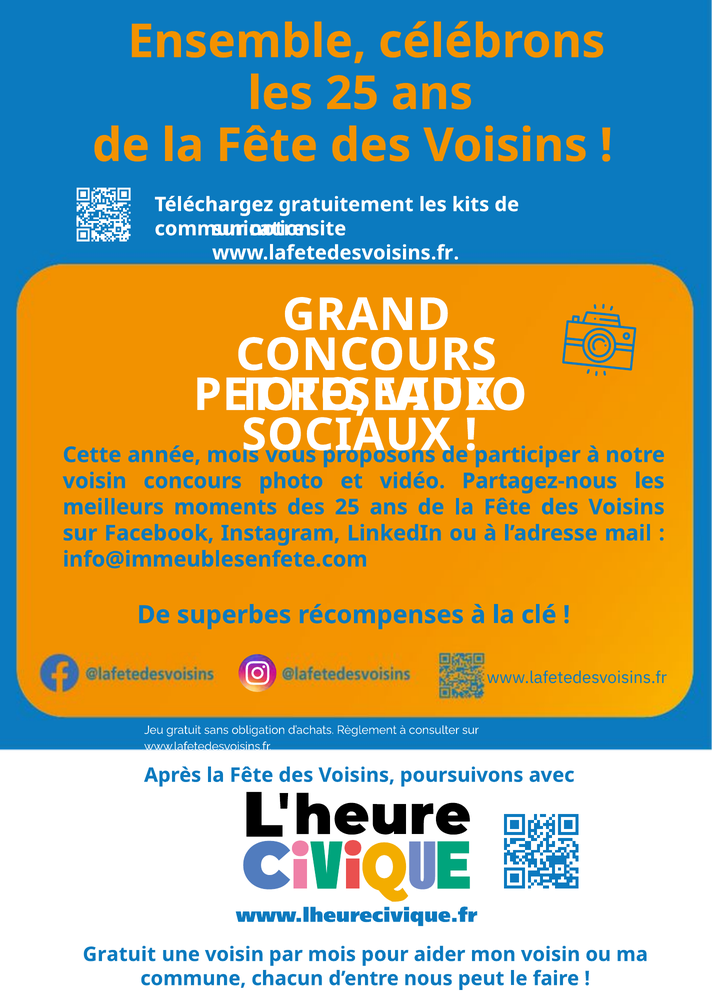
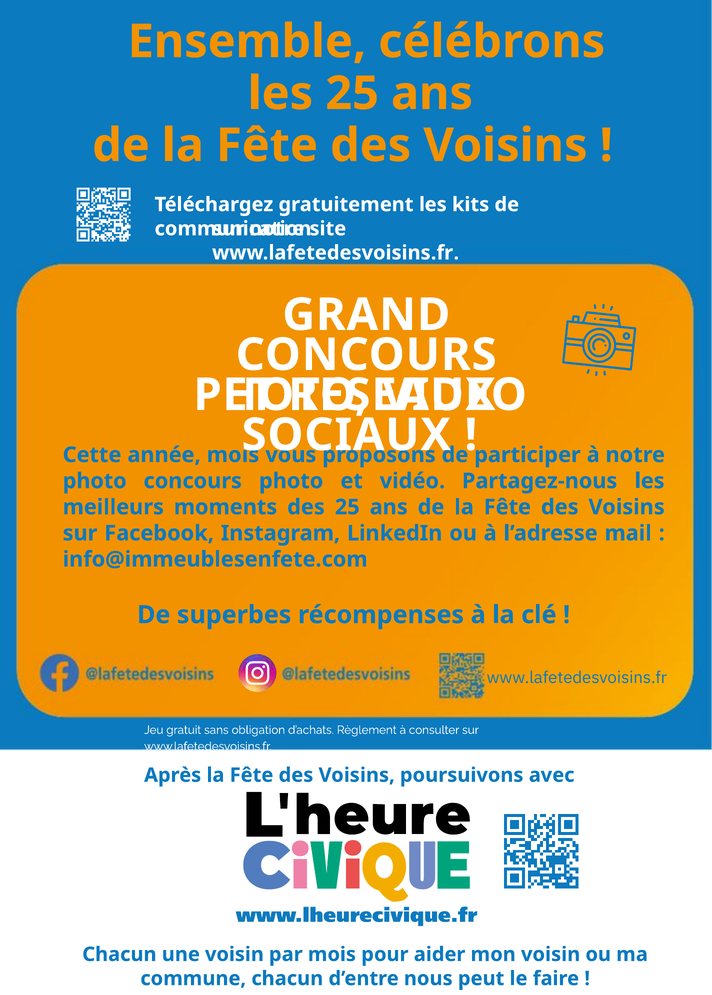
voisin: voisin -> photo (95, 481)
Gratuit: Gratuit -> Chacun (119, 955)
